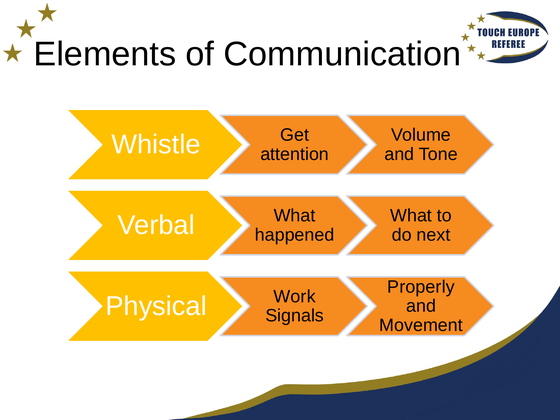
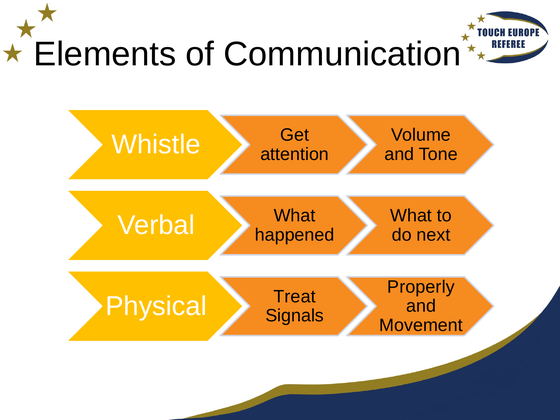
Work: Work -> Treat (295, 296)
